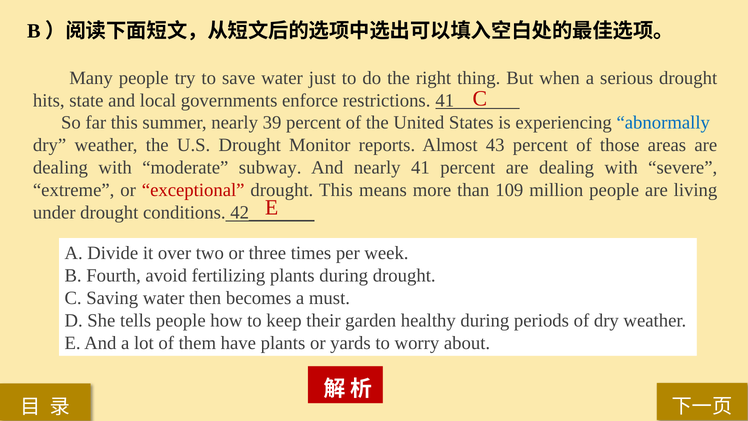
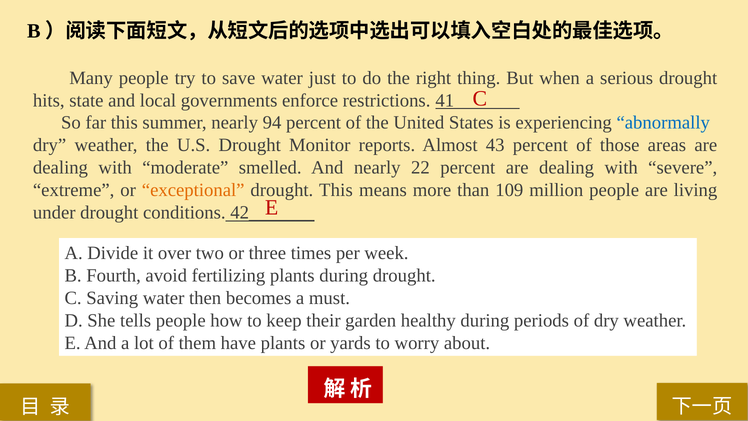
39: 39 -> 94 (272, 123)
subway: subway -> smelled (270, 168)
41: 41 -> 22 (420, 168)
exceptional colour: red -> orange (193, 190)
